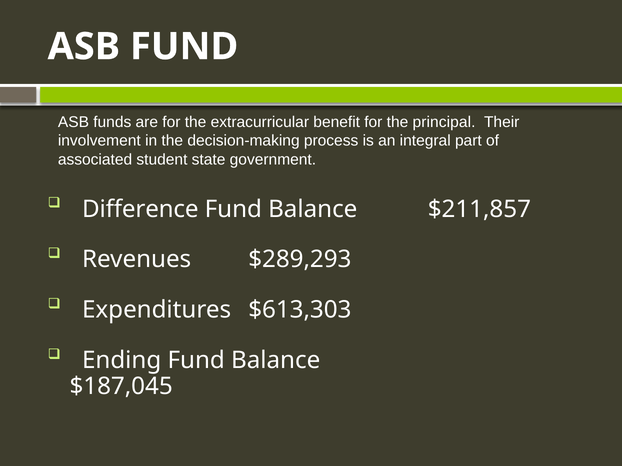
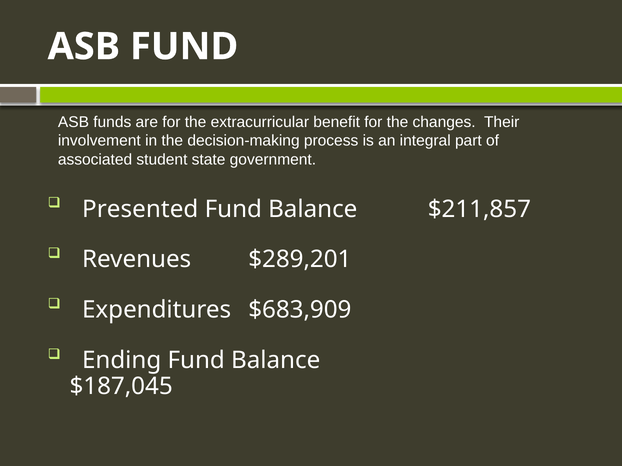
principal: principal -> changes (444, 122)
Difference: Difference -> Presented (140, 209)
$289,293: $289,293 -> $289,201 (300, 260)
$613,303: $613,303 -> $683,909 (300, 310)
